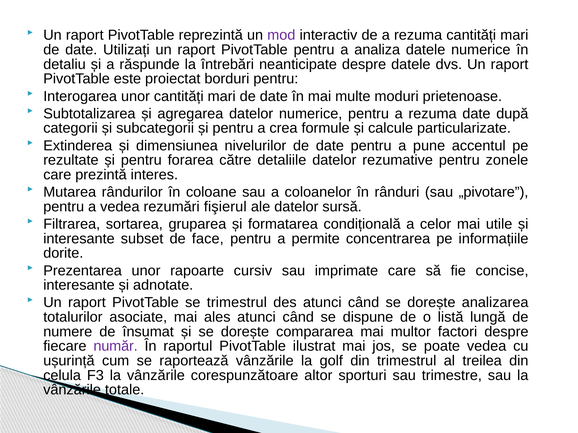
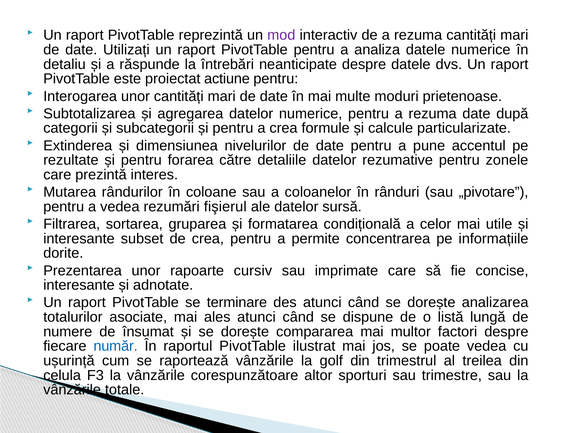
borduri: borduri -> actiune (227, 79)
de face: face -> crea (208, 239)
se trimestrul: trimestrul -> terminare (237, 303)
număr colour: purple -> blue (116, 347)
